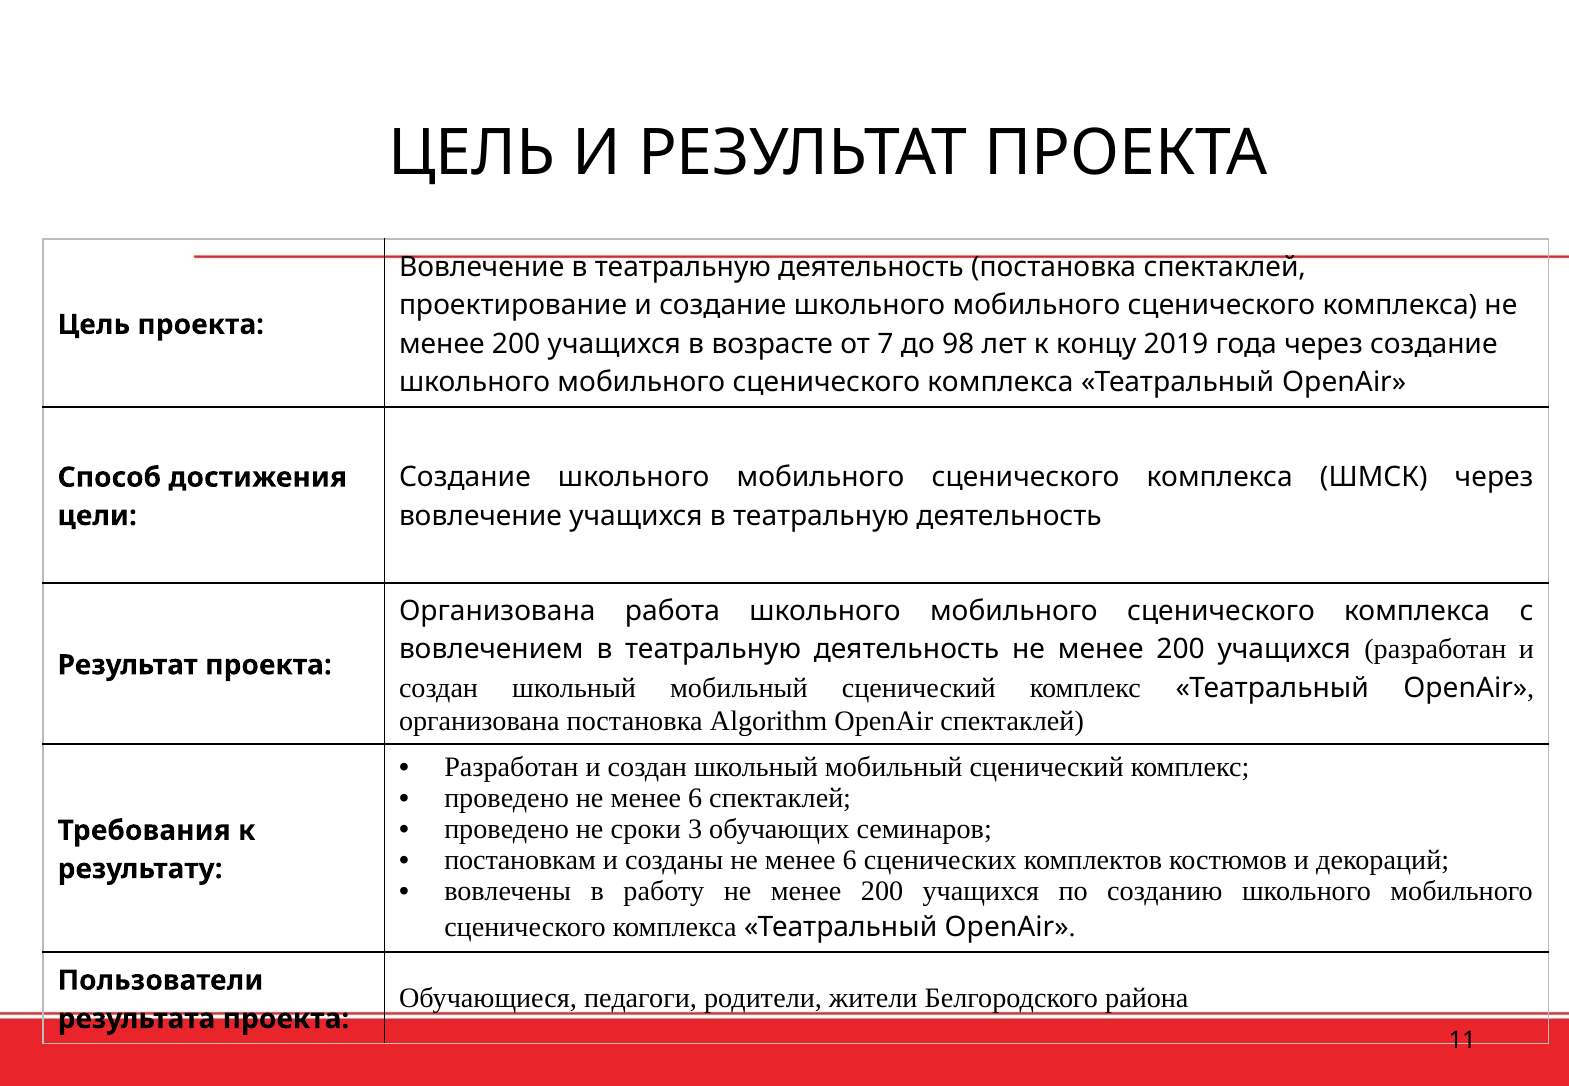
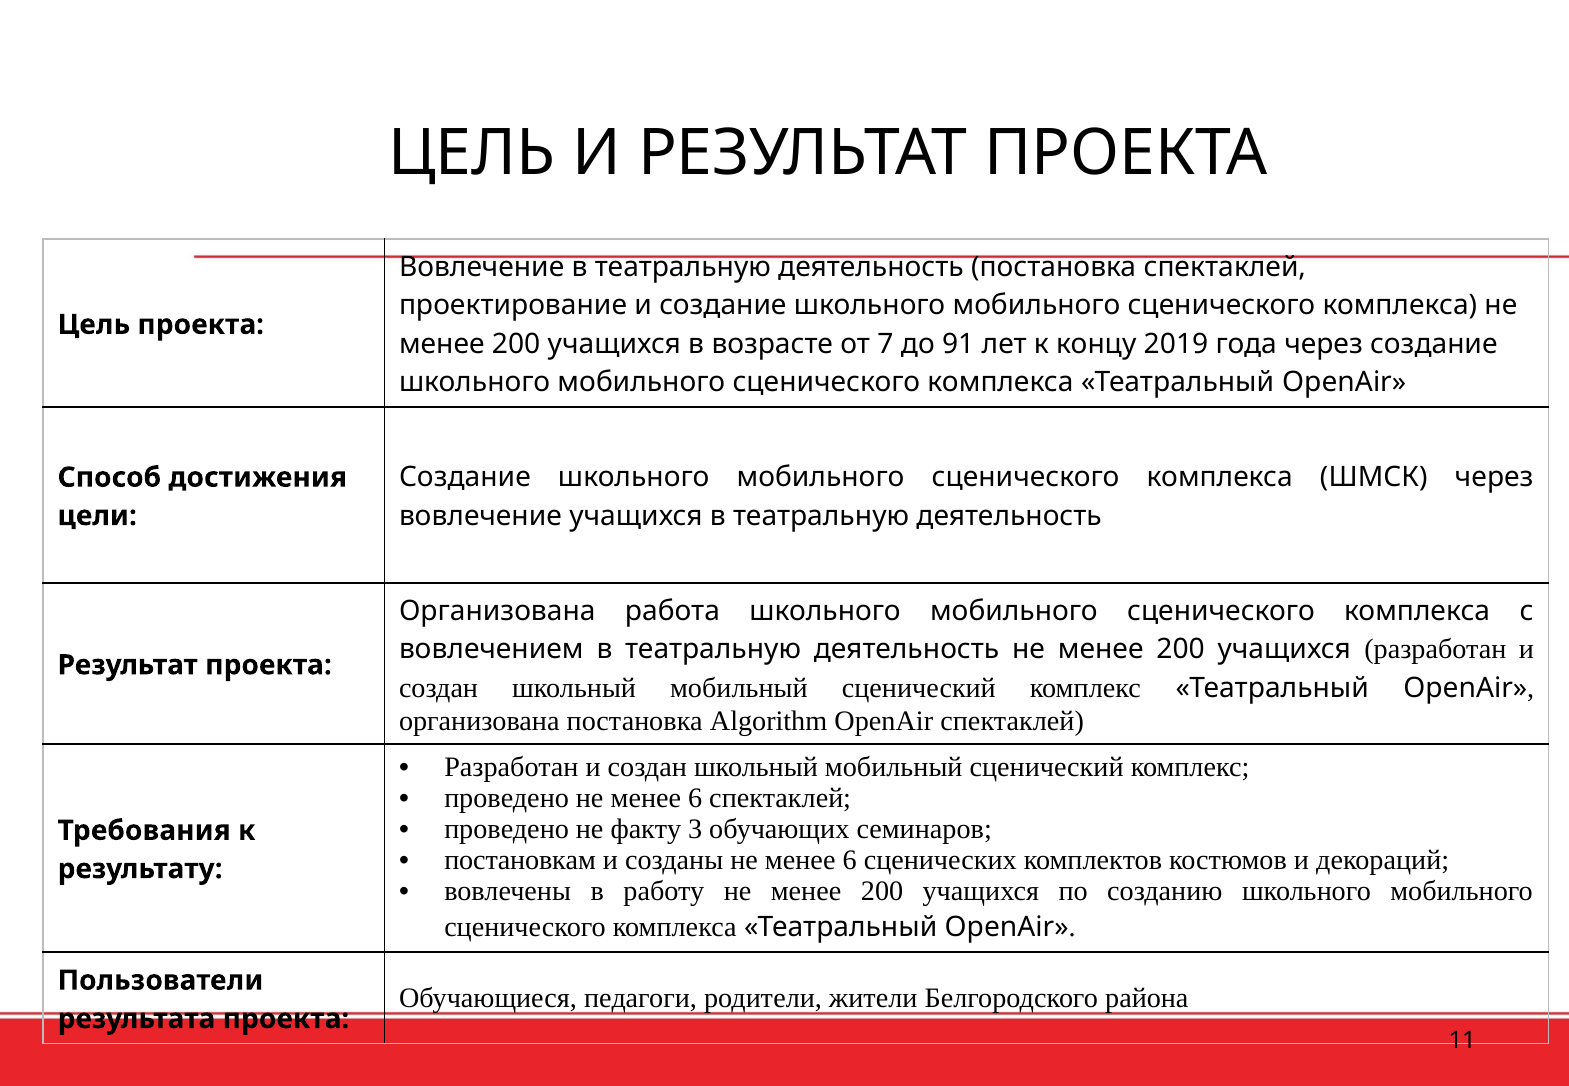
98: 98 -> 91 (958, 344)
сроки: сроки -> факту (646, 829)
